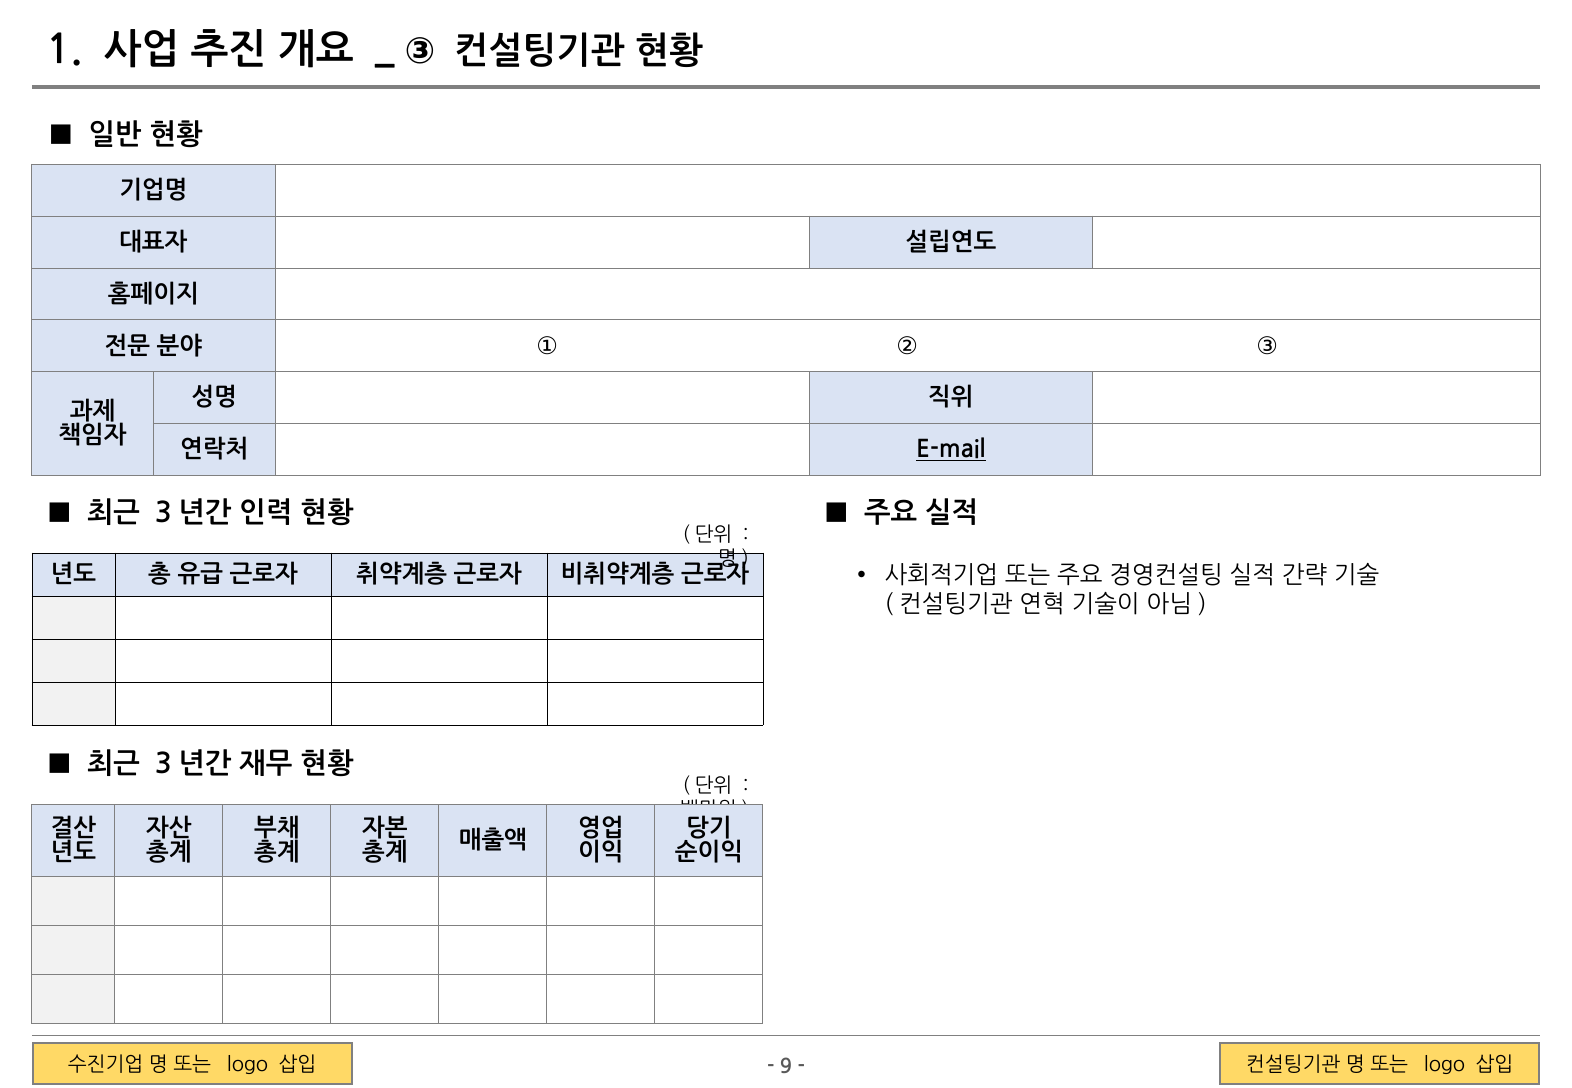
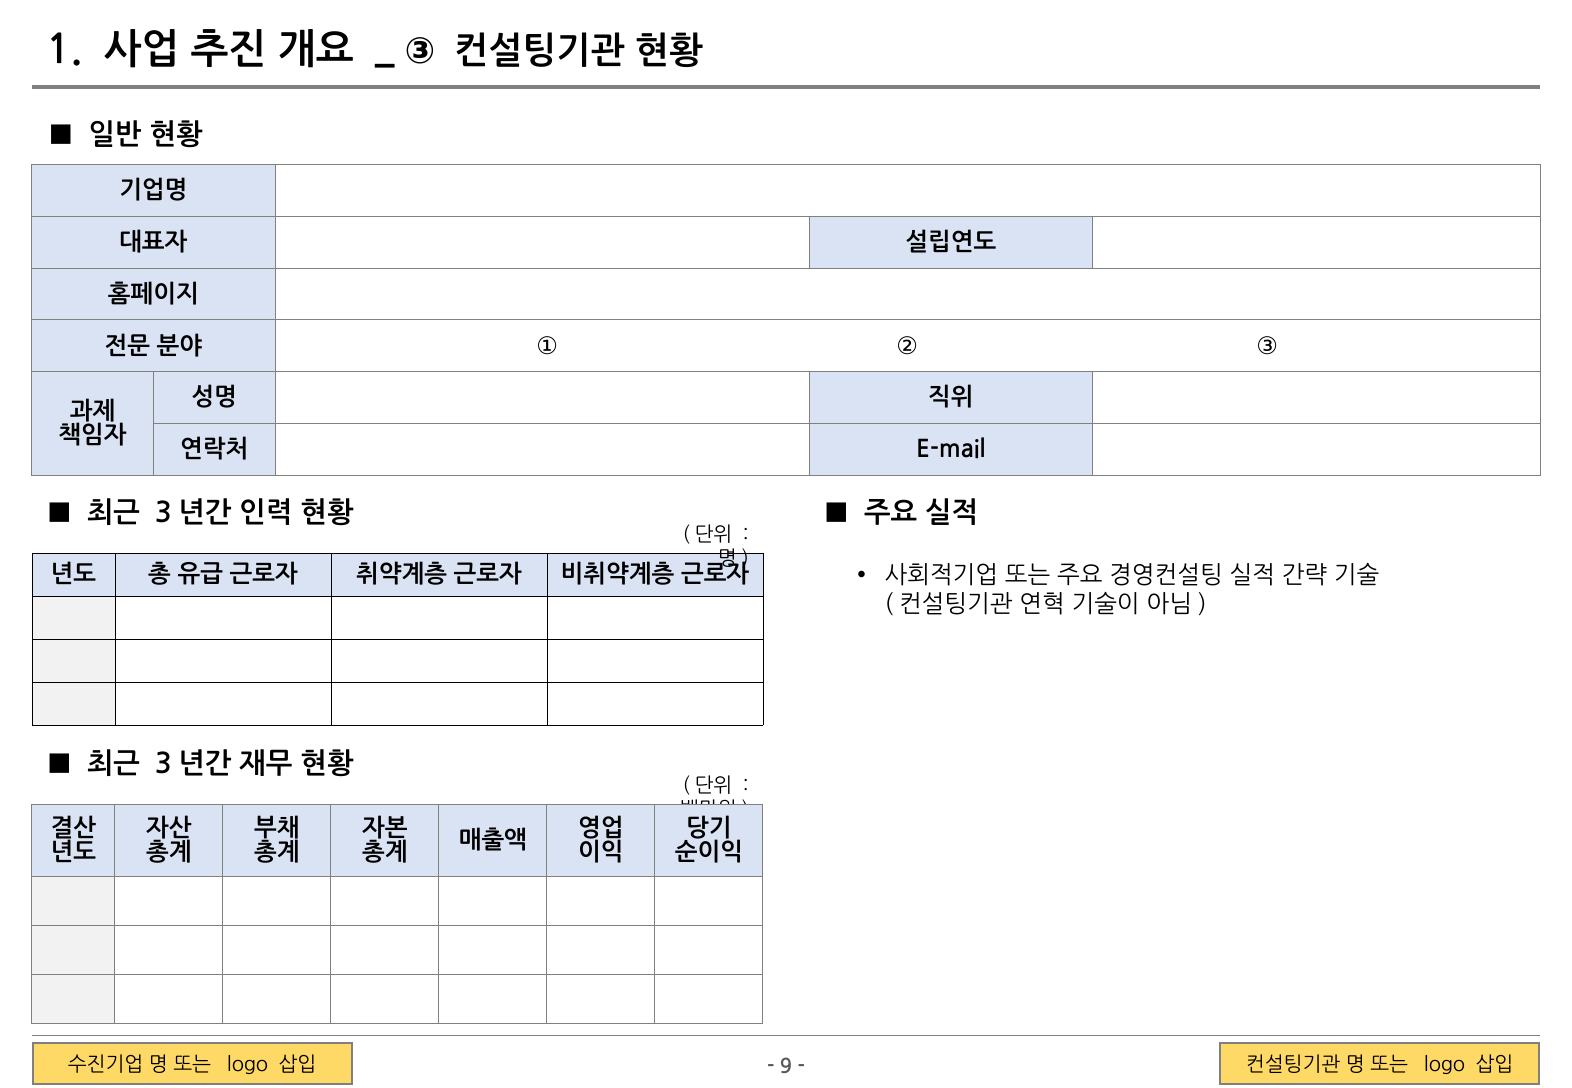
E-mail underline: present -> none (951, 450)
